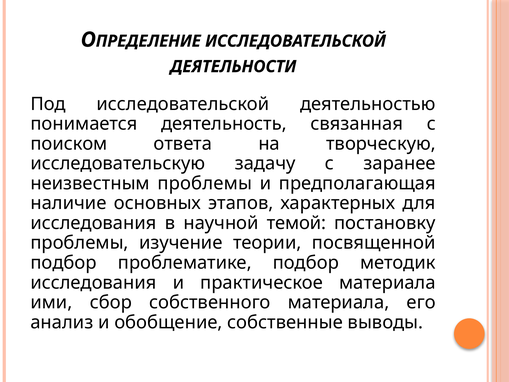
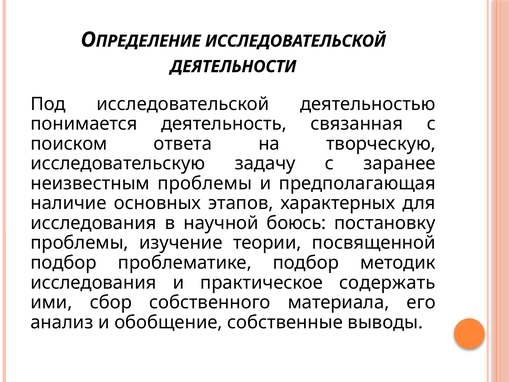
темой: темой -> боюсь (296, 223)
практическое материала: материала -> содержать (387, 282)
